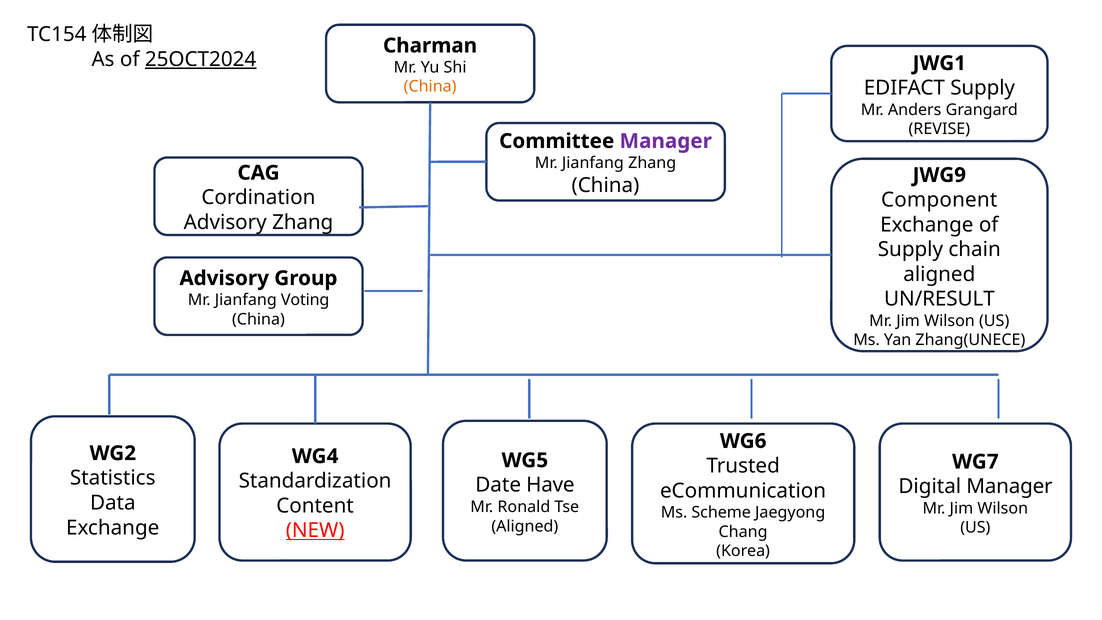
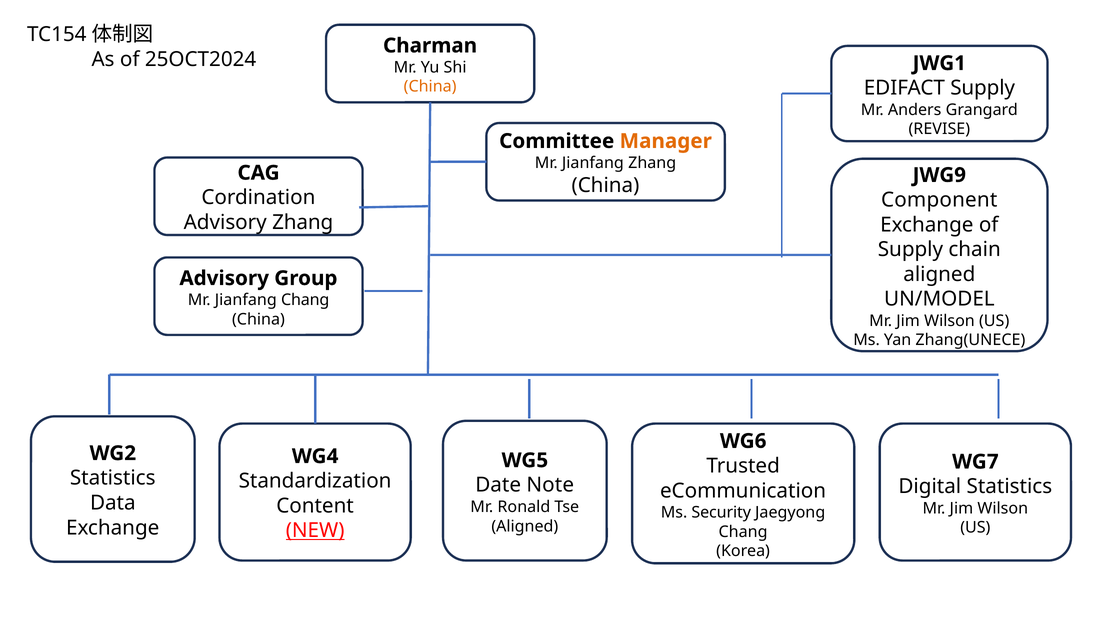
25OCT2024 underline: present -> none (201, 59)
Manager colour: purple -> orange (666, 141)
UN/RESULT: UN/RESULT -> UN/MODEL (939, 299)
Jianfang Voting: Voting -> Chang (305, 300)
Have: Have -> Note (550, 485)
Digital Manager: Manager -> Statistics (1009, 486)
Scheme: Scheme -> Security (721, 512)
